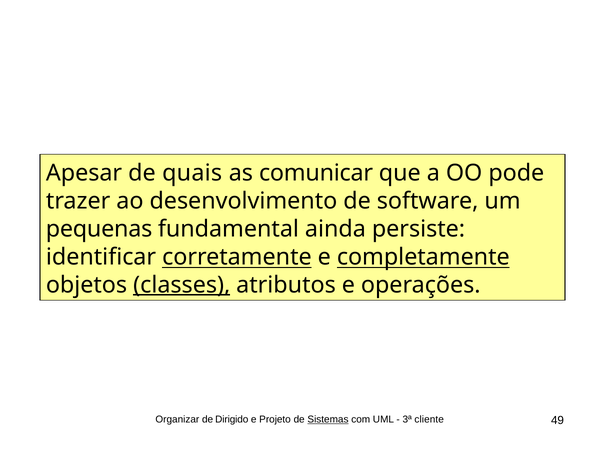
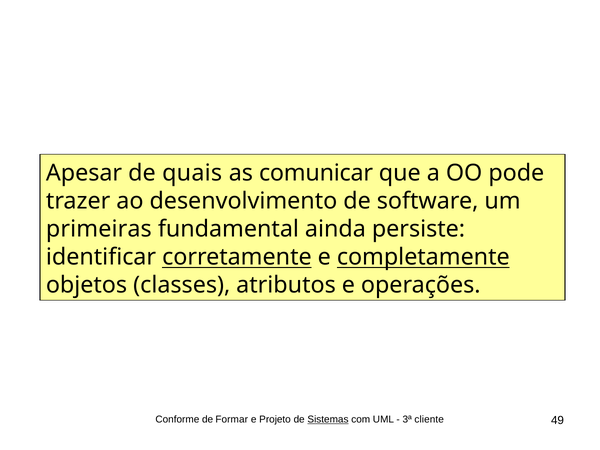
pequenas: pequenas -> primeiras (99, 229)
classes underline: present -> none (182, 285)
Organizar: Organizar -> Conforme (177, 419)
Dirigido: Dirigido -> Formar (232, 419)
